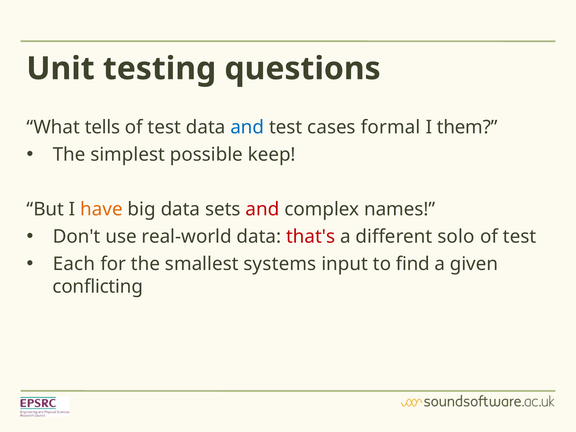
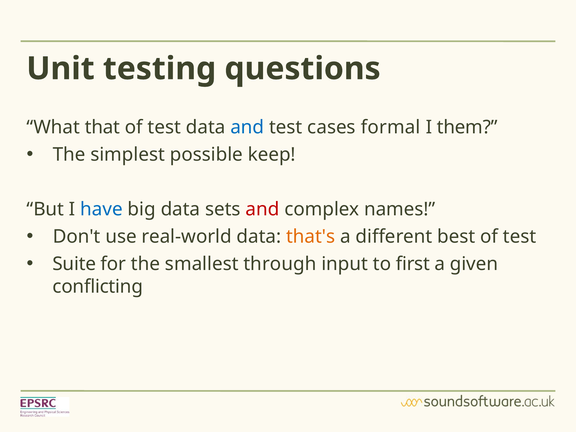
tells: tells -> that (102, 127)
have colour: orange -> blue (101, 209)
that's colour: red -> orange (311, 237)
solo: solo -> best (456, 237)
Each: Each -> Suite (74, 264)
systems: systems -> through (280, 264)
find: find -> first (413, 264)
